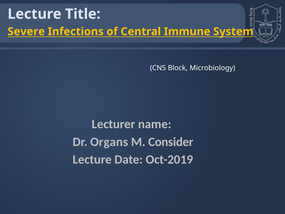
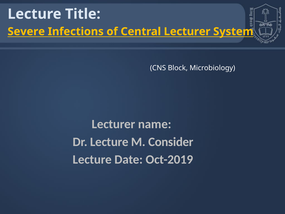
Central Immune: Immune -> Lecturer (187, 31)
Dr Organs: Organs -> Lecture (109, 142)
